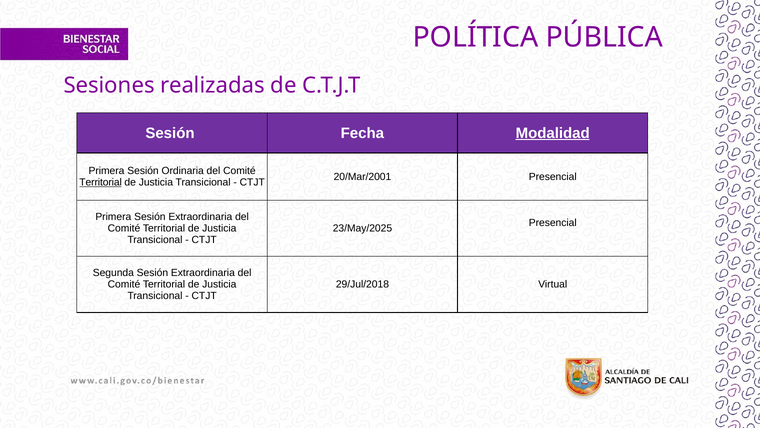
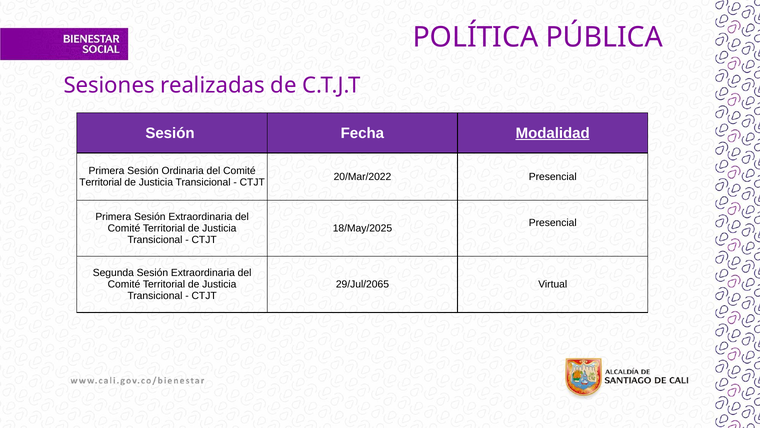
20/Mar/2001: 20/Mar/2001 -> 20/Mar/2022 (362, 176)
Territorial underline: present -> none (101, 182)
23/May/2025: 23/May/2025 -> 18/May/2025 (362, 228)
29/Jul/2018: 29/Jul/2018 -> 29/Jul/2065 (362, 284)
